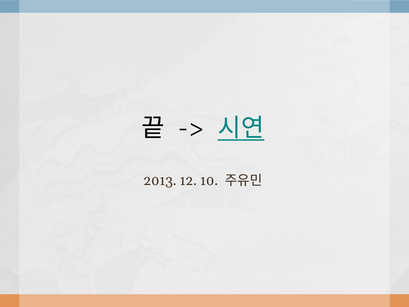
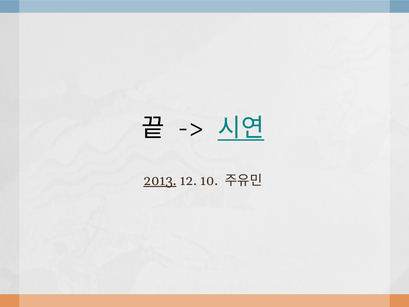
2013 underline: none -> present (160, 180)
